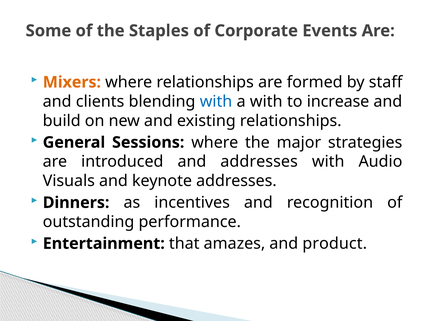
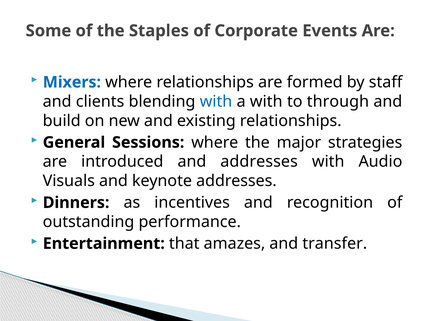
Mixers colour: orange -> blue (72, 82)
increase: increase -> through (338, 101)
product: product -> transfer (335, 244)
